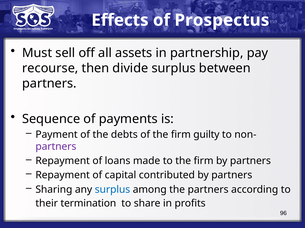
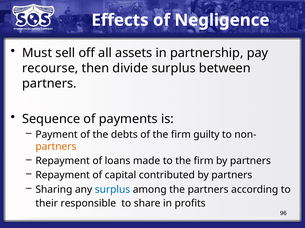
Prospectus: Prospectus -> Negligence (222, 20)
partners colour: purple -> orange (56, 147)
termination: termination -> responsible (88, 204)
